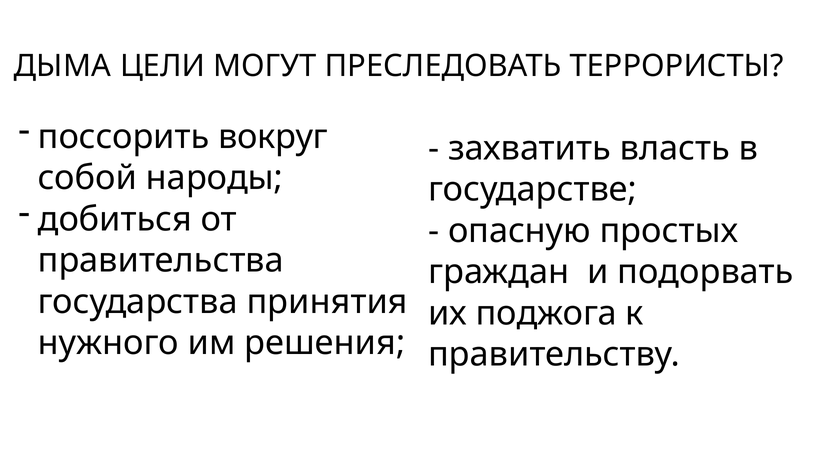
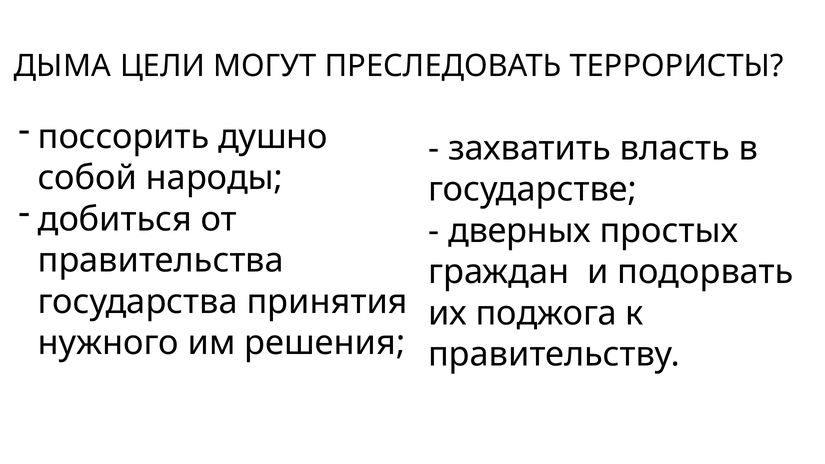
вокруг: вокруг -> душно (273, 137)
опасную: опасную -> дверных (520, 231)
